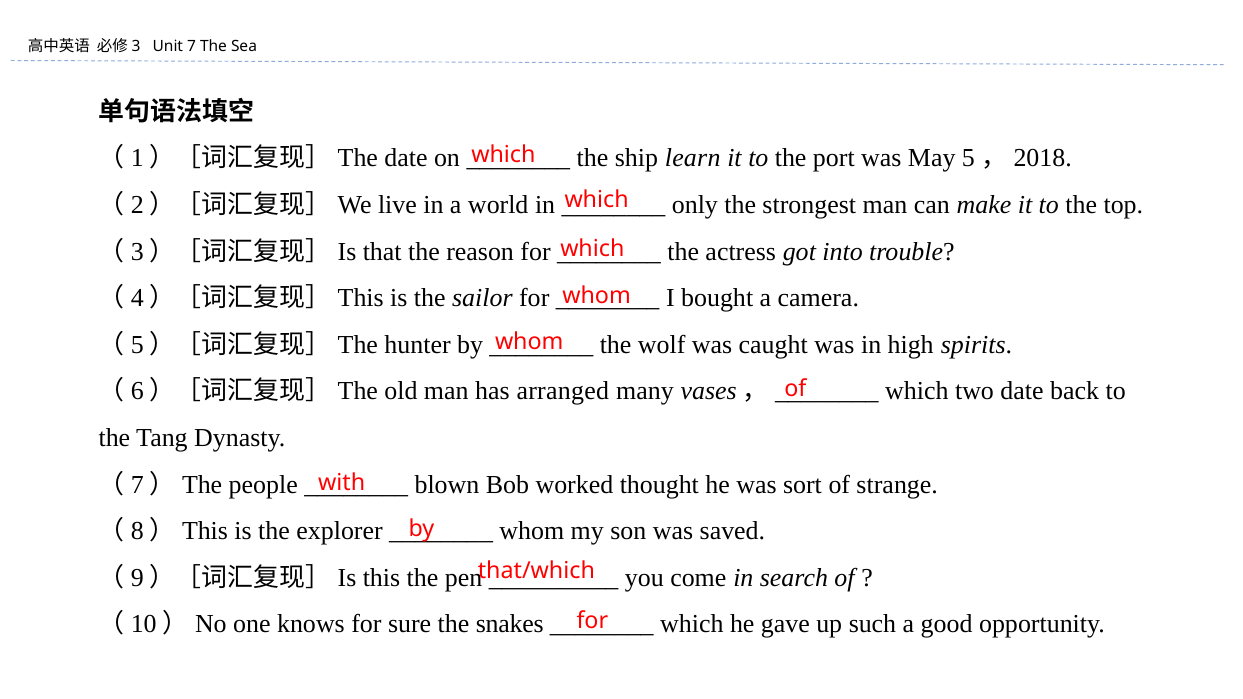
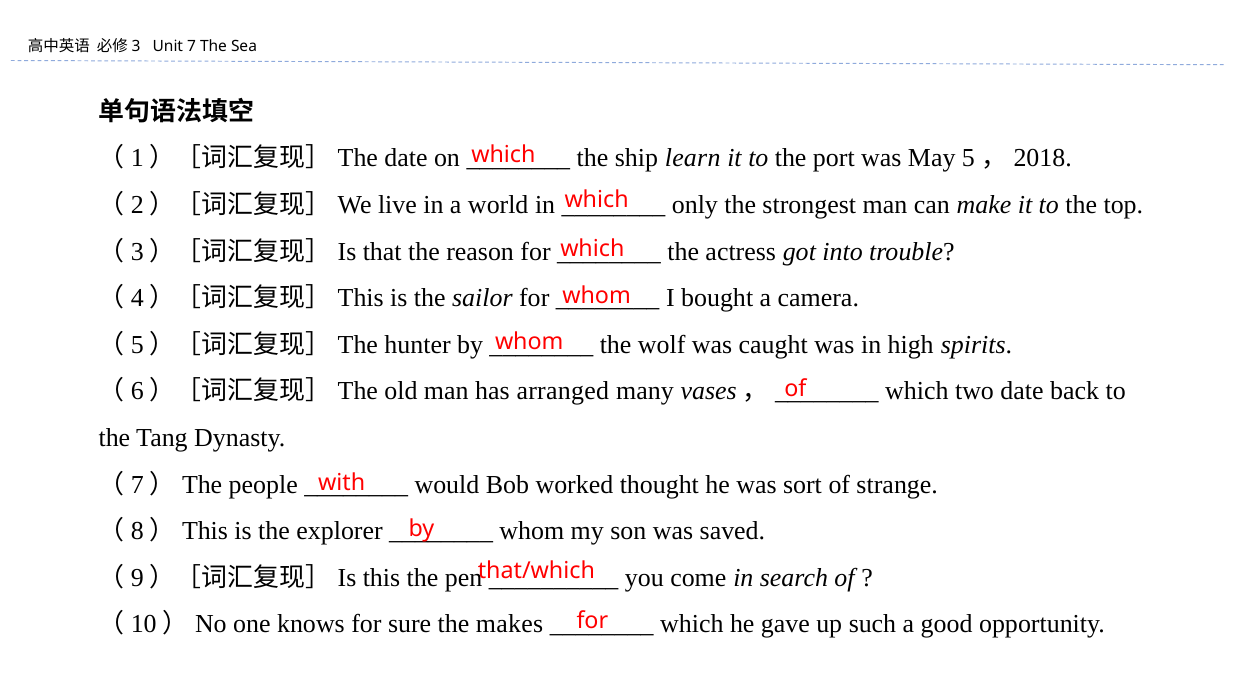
blown: blown -> would (447, 485)
snakes: snakes -> makes (510, 625)
